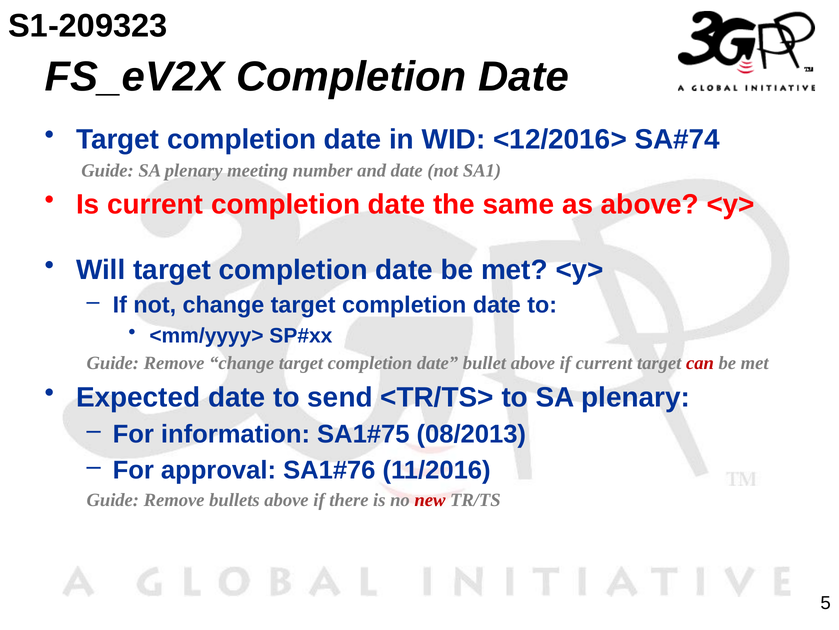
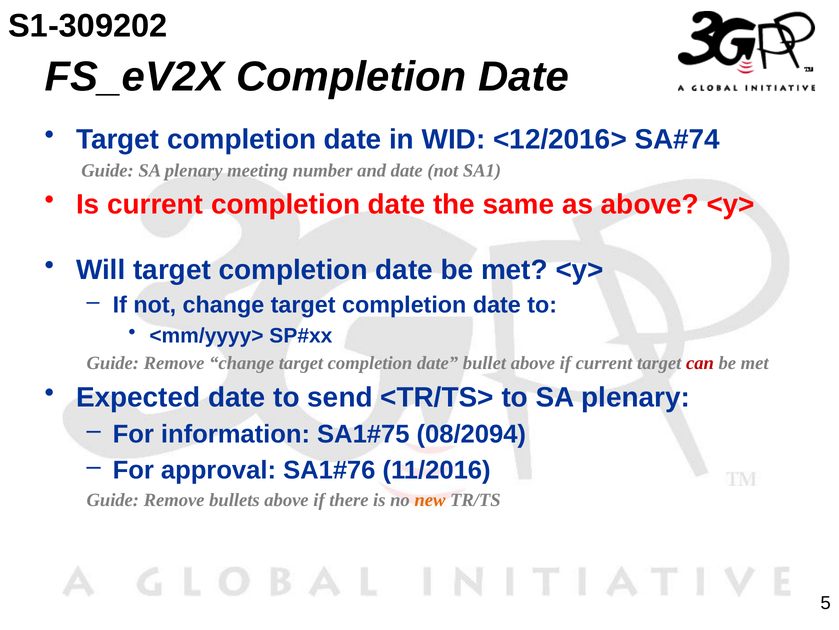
S1-209323: S1-209323 -> S1-309202 (88, 26)
08/2013: 08/2013 -> 08/2094 (471, 434)
new colour: red -> orange (430, 500)
